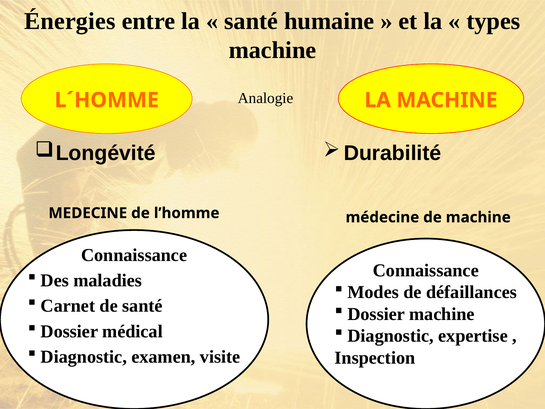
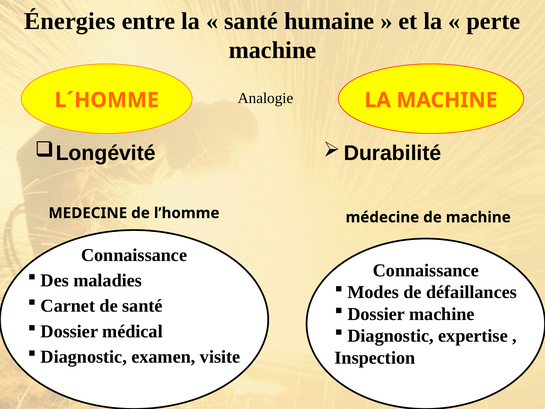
types: types -> perte (493, 21)
